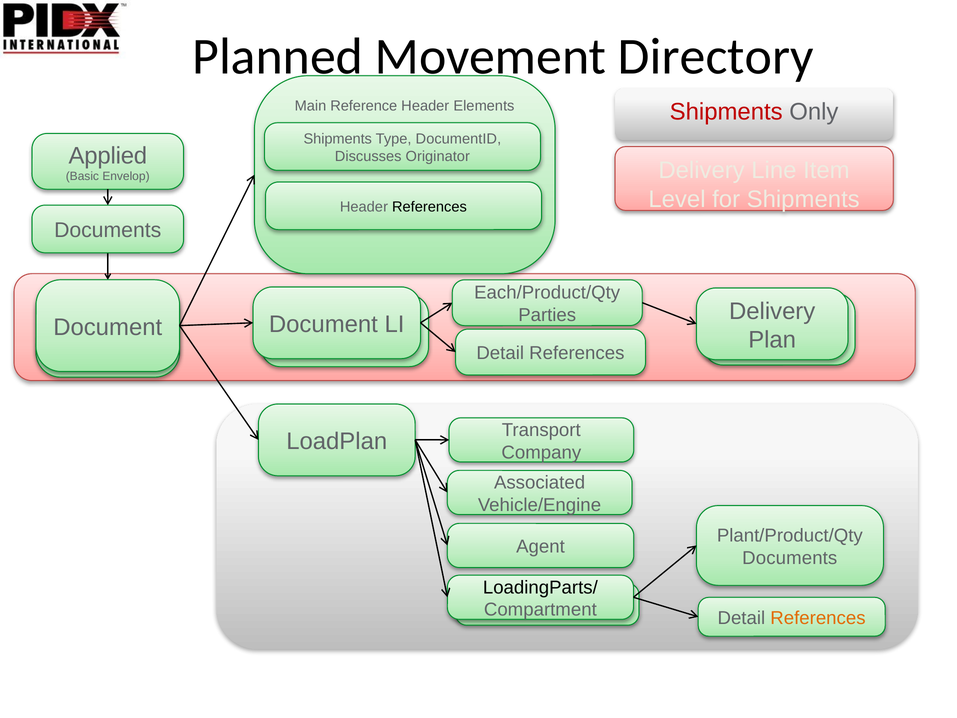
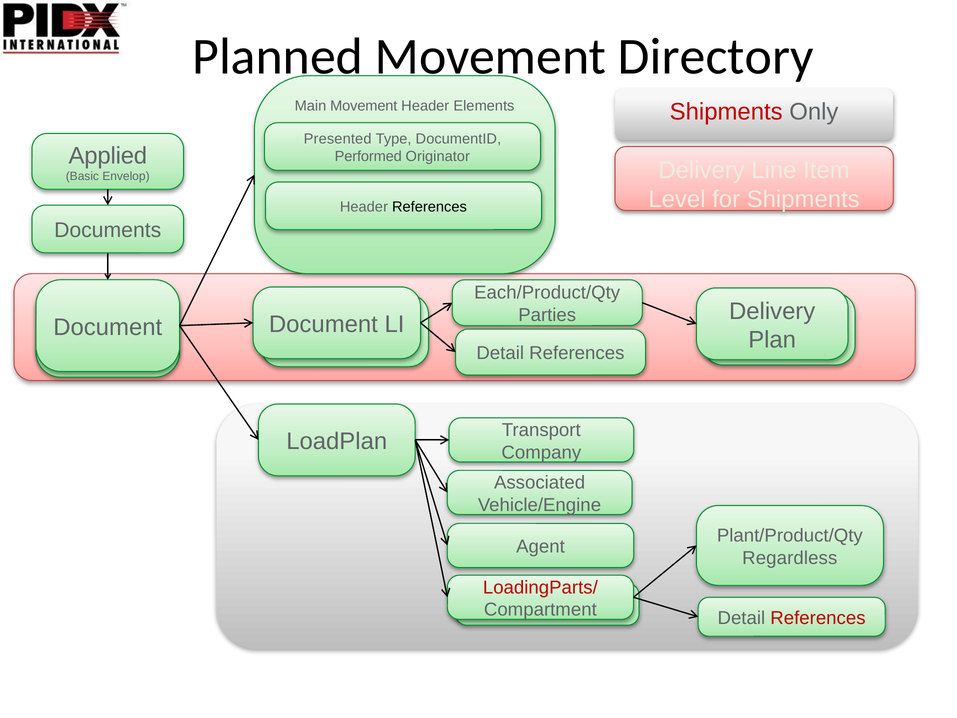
Main Reference: Reference -> Movement (364, 106)
Shipments: Shipments -> Presented (338, 139)
Discusses: Discusses -> Performed (368, 156)
Documents: Documents -> Regardless (790, 558)
LoadingParts/ colour: black -> red (540, 587)
References colour: orange -> red (818, 618)
